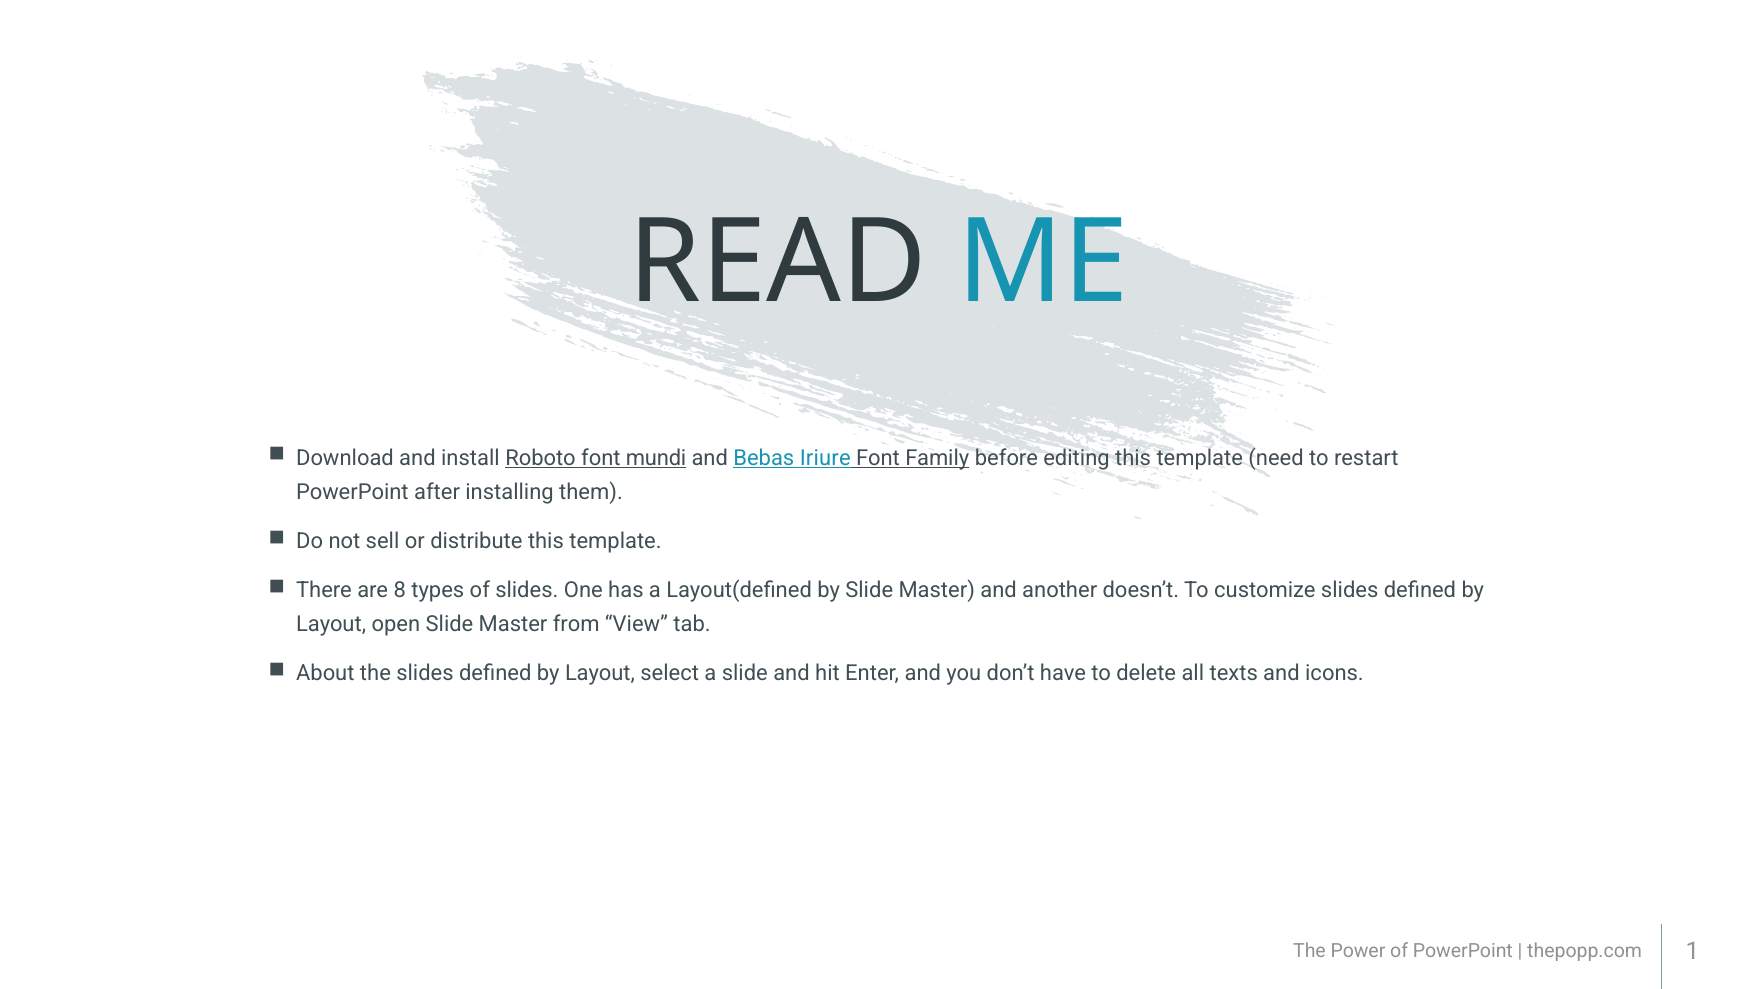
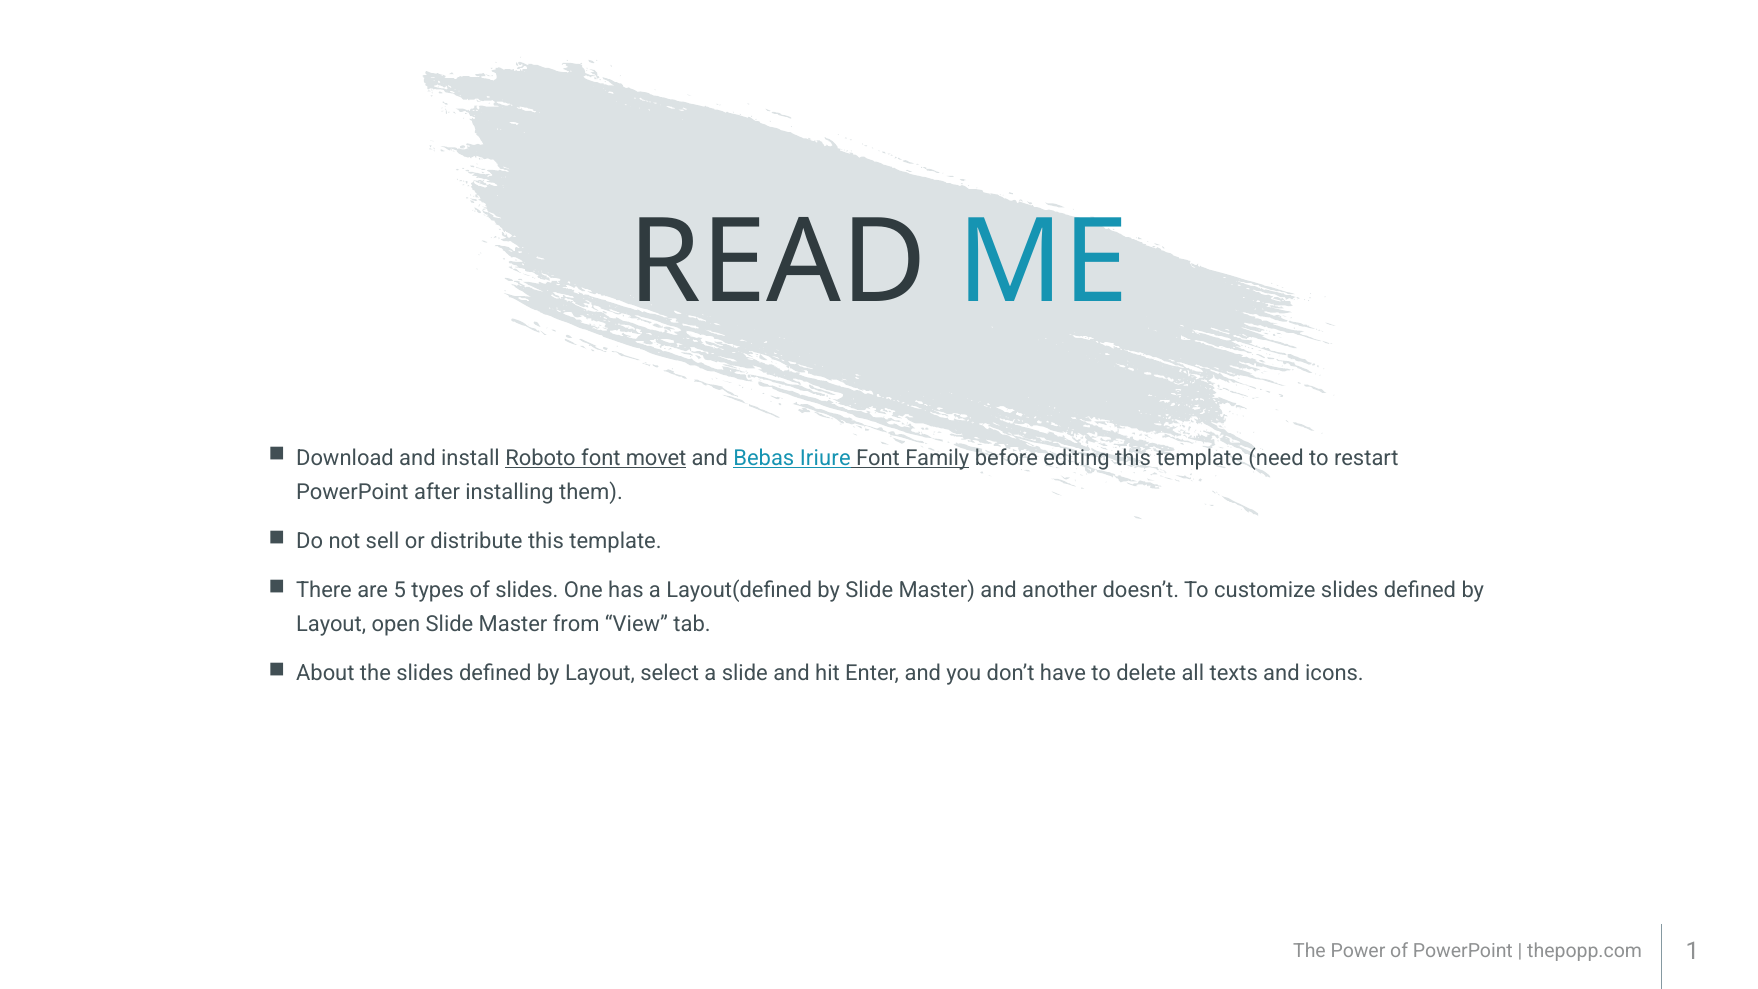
mundi: mundi -> movet (656, 458)
8: 8 -> 5 (400, 590)
